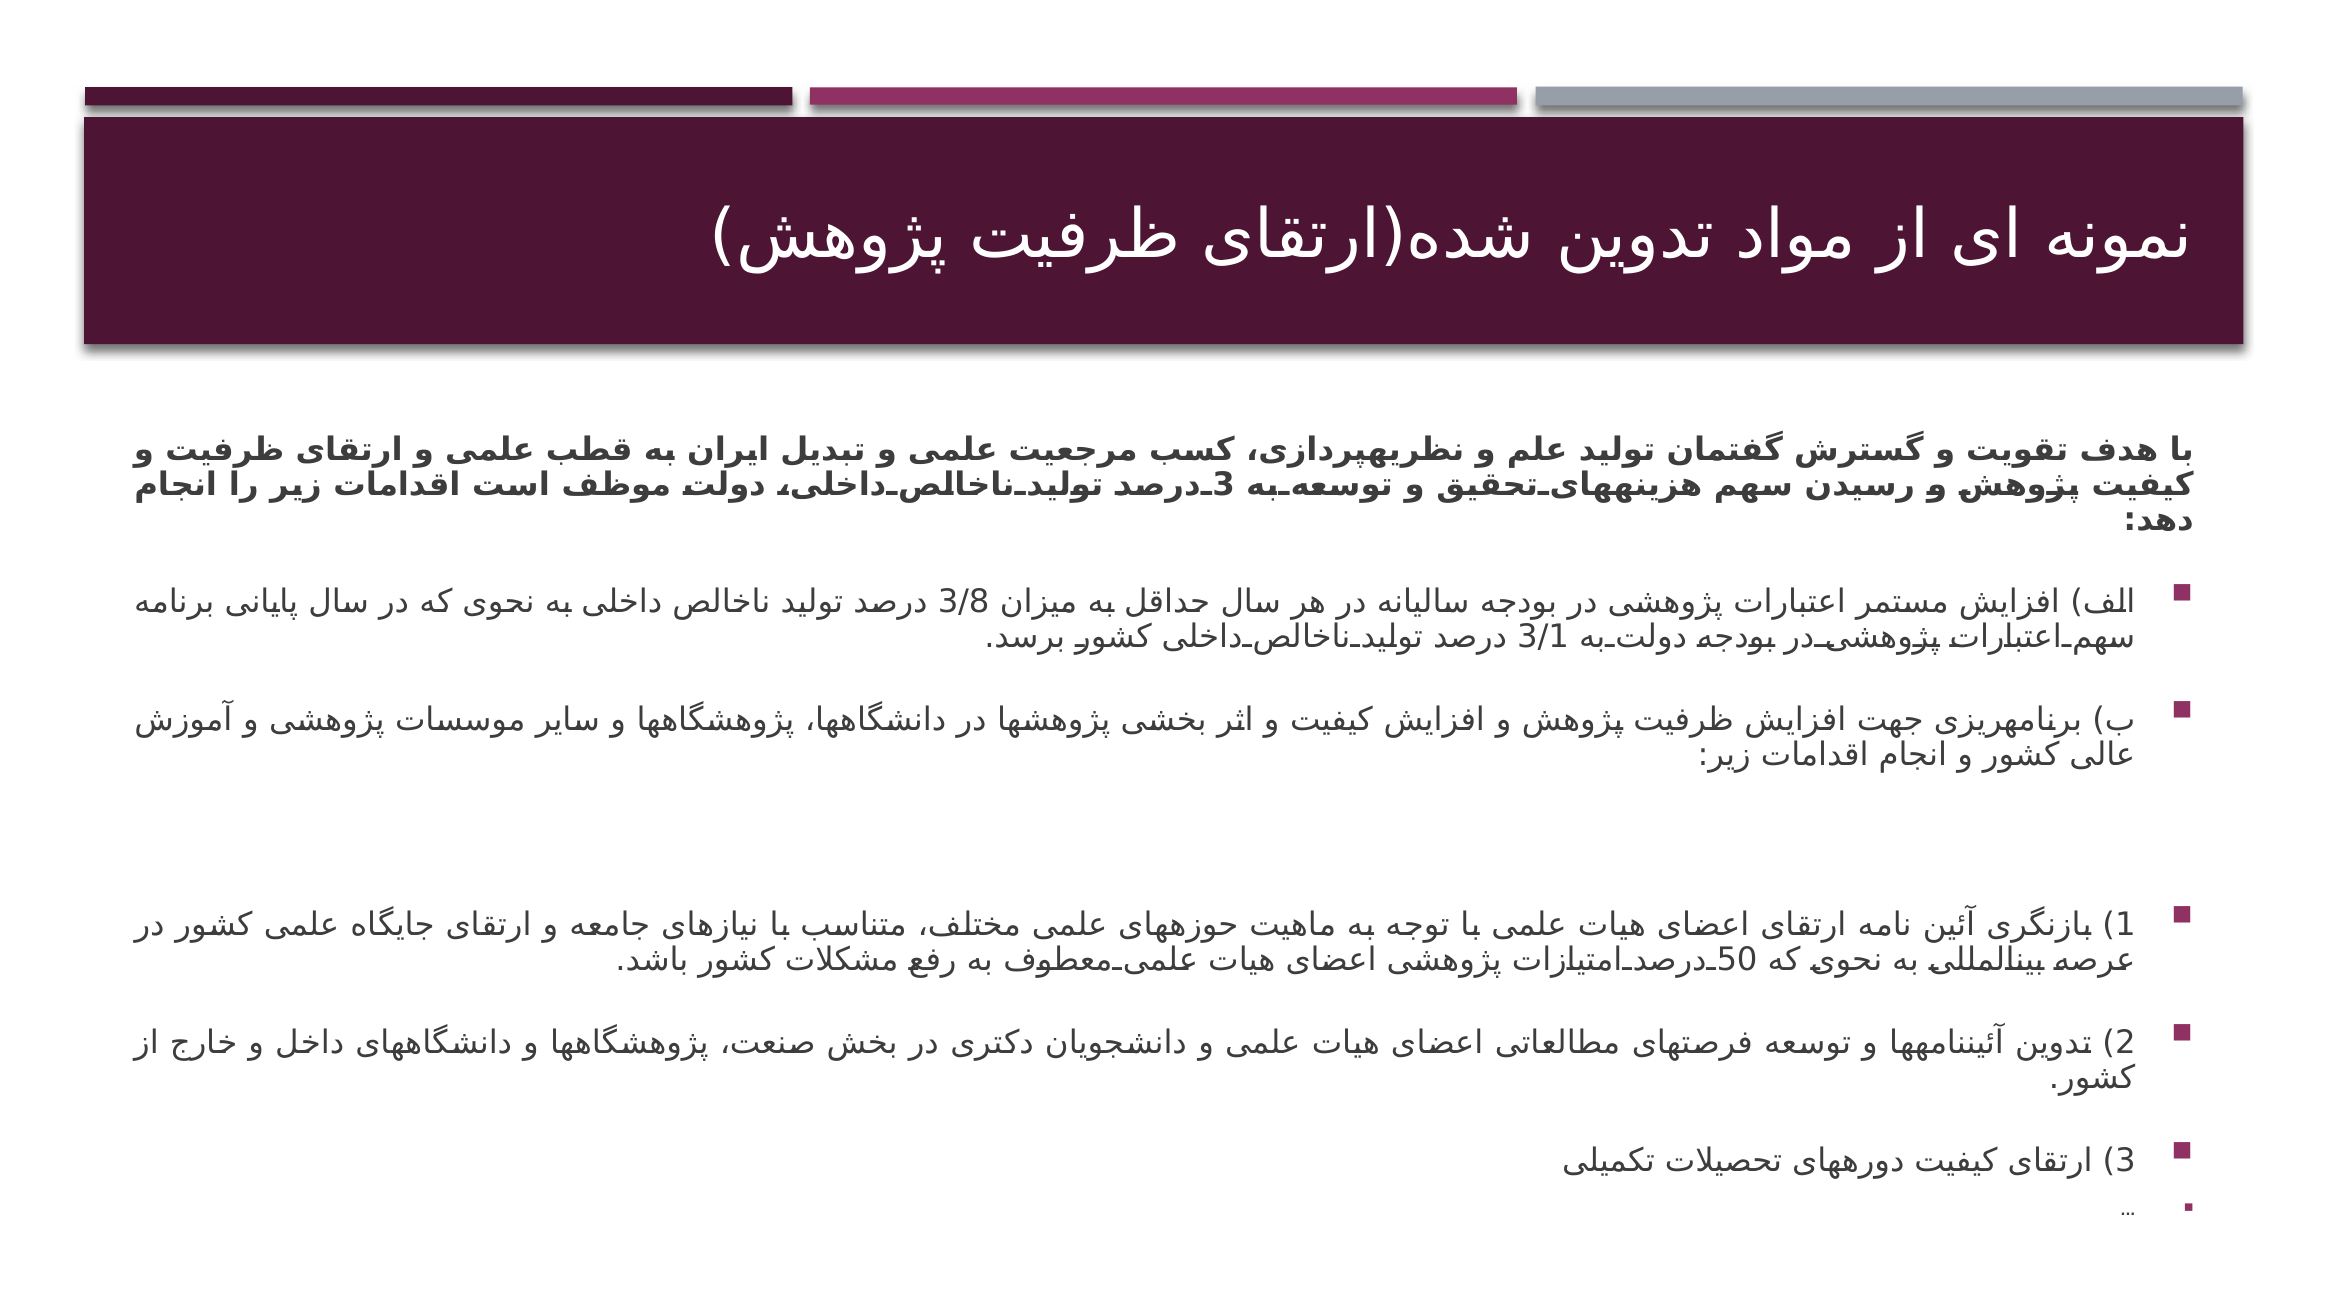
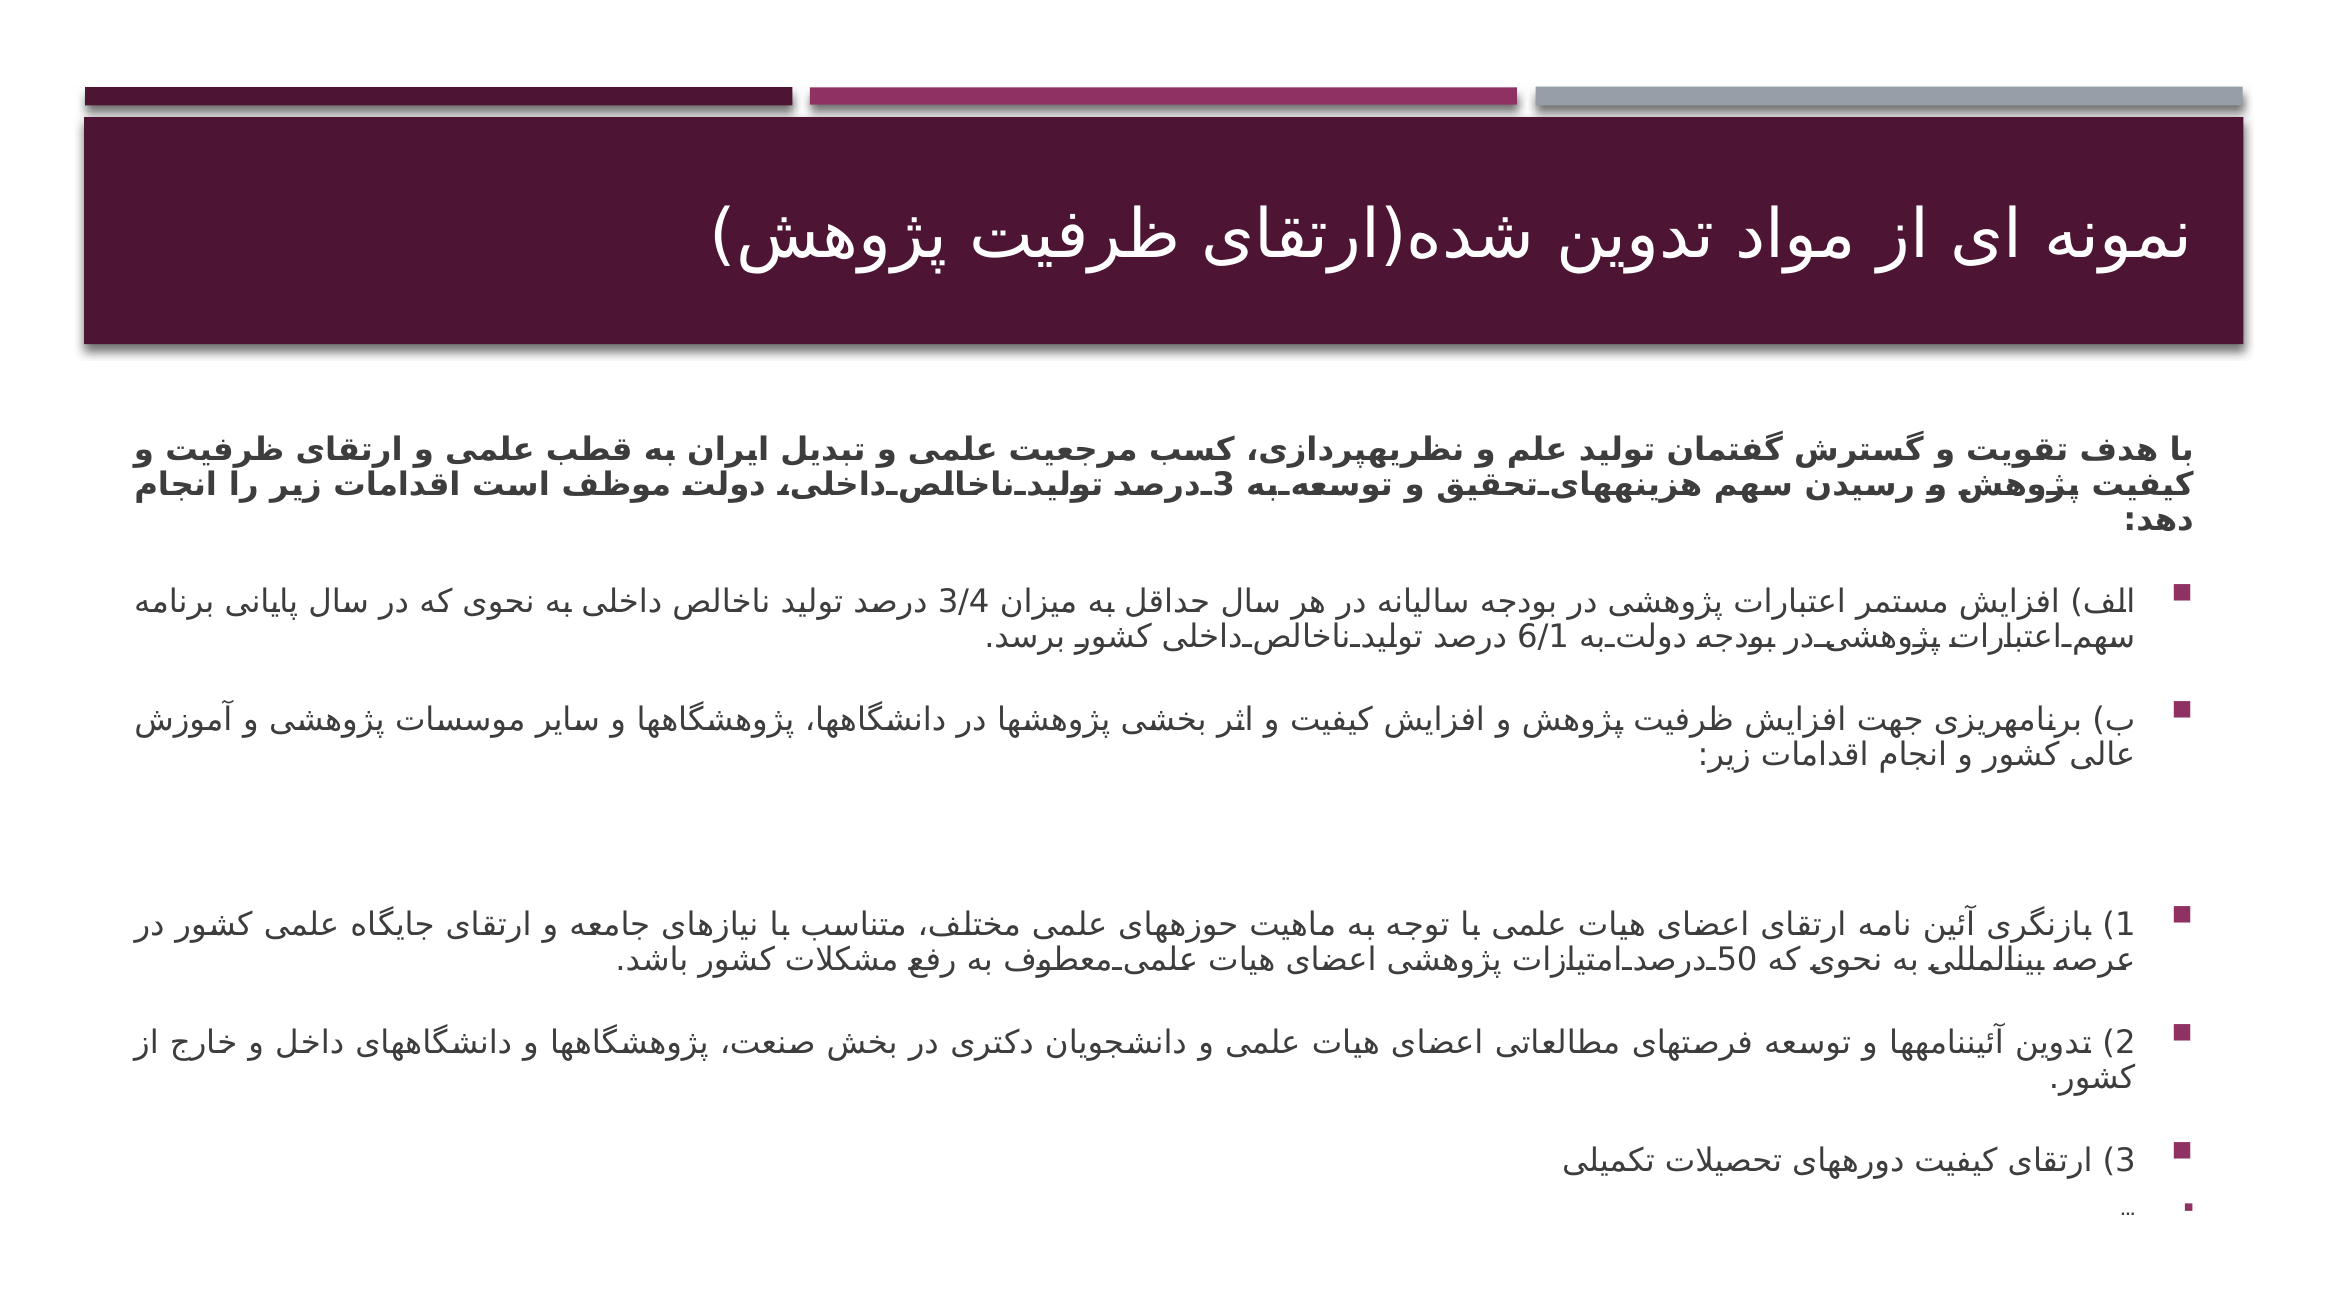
3/8: 3/8 -> 3/4 (964, 603)
3/1: 3/1 -> 6/1 (1543, 638)
